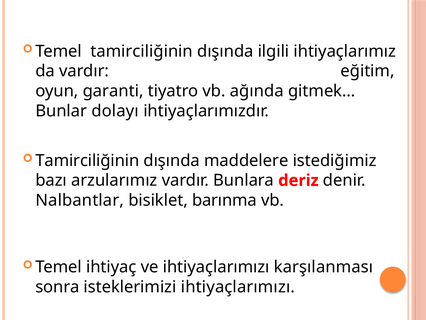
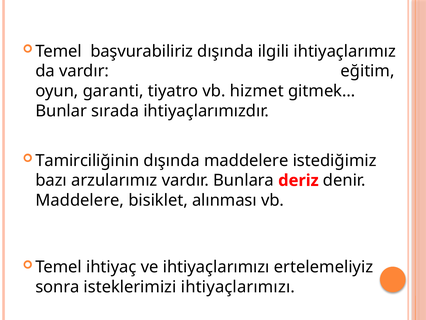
Temel tamirciliğinin: tamirciliğinin -> başvurabiliriz (142, 51)
ağında: ağında -> hizmet (257, 91)
dolayı: dolayı -> sırada (115, 111)
Nalbantlar: Nalbantlar -> Maddelere (80, 200)
barınma: barınma -> alınması (224, 200)
karşılanması: karşılanması -> ertelemeliyiz (324, 267)
